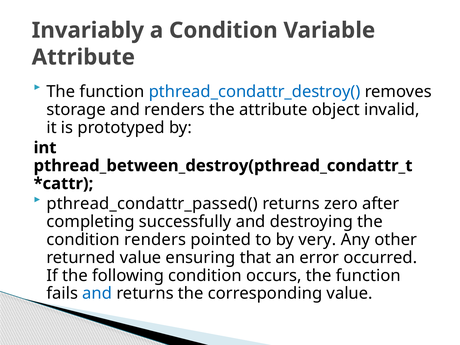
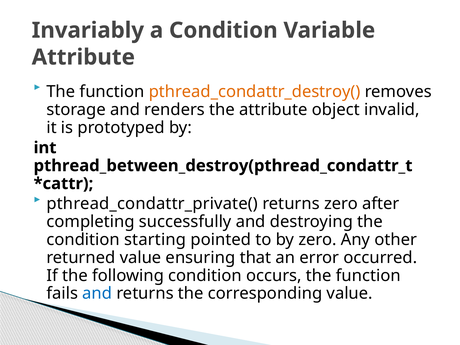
pthread_condattr_destroy( colour: blue -> orange (255, 92)
pthread_condattr_passed(: pthread_condattr_passed( -> pthread_condattr_private( (152, 204)
condition renders: renders -> starting (155, 240)
by very: very -> zero (317, 240)
